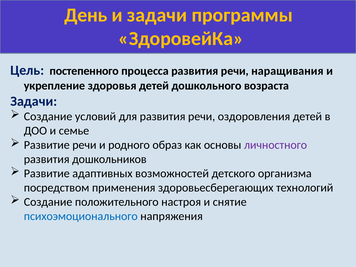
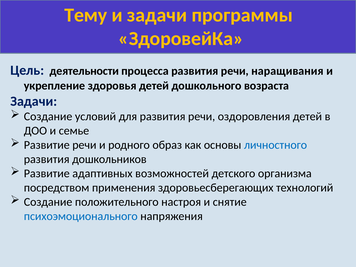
День: День -> Тему (86, 15)
постепенного: постепенного -> деятельности (84, 71)
личностного colour: purple -> blue (276, 145)
